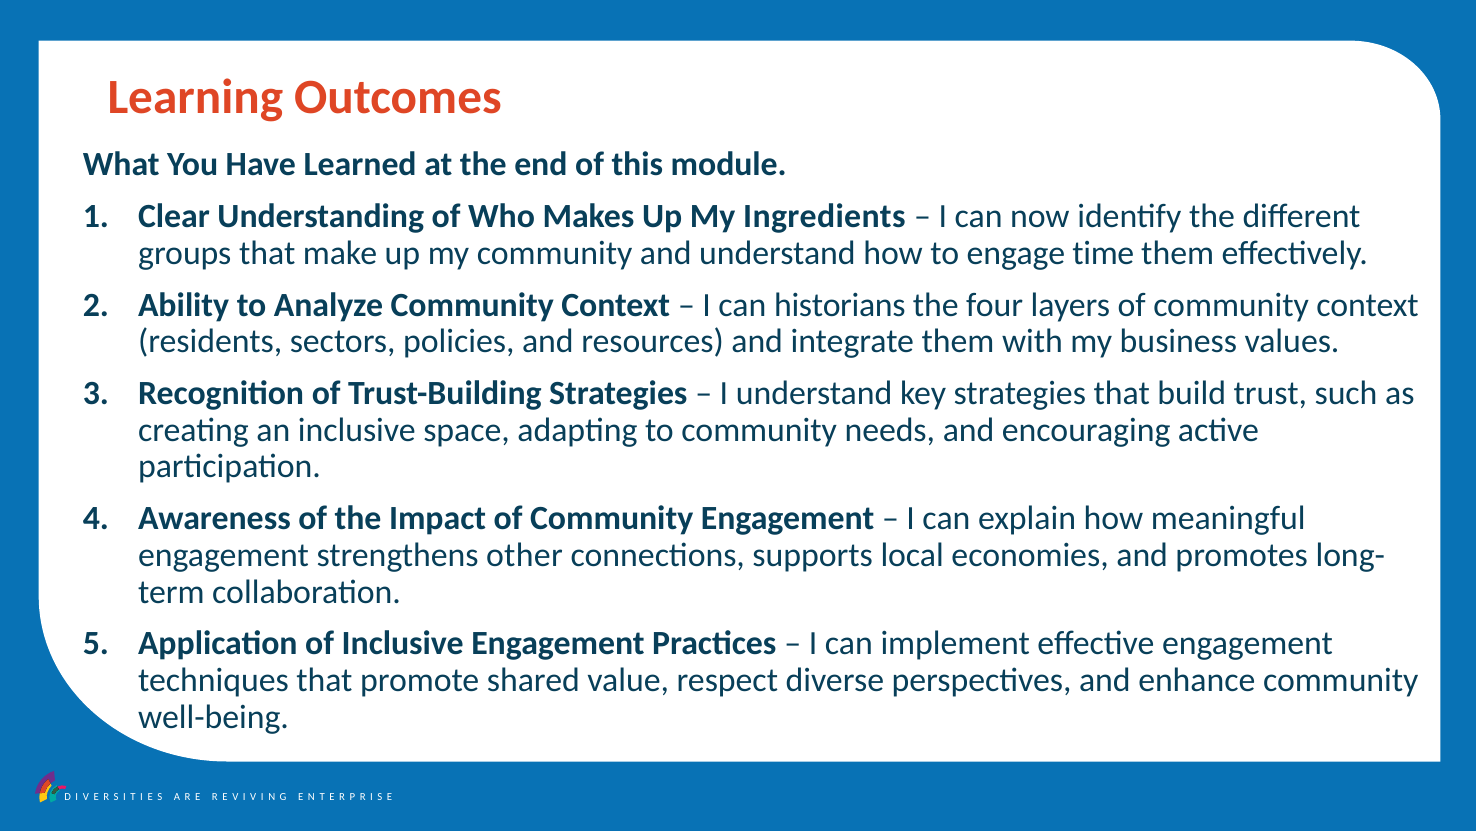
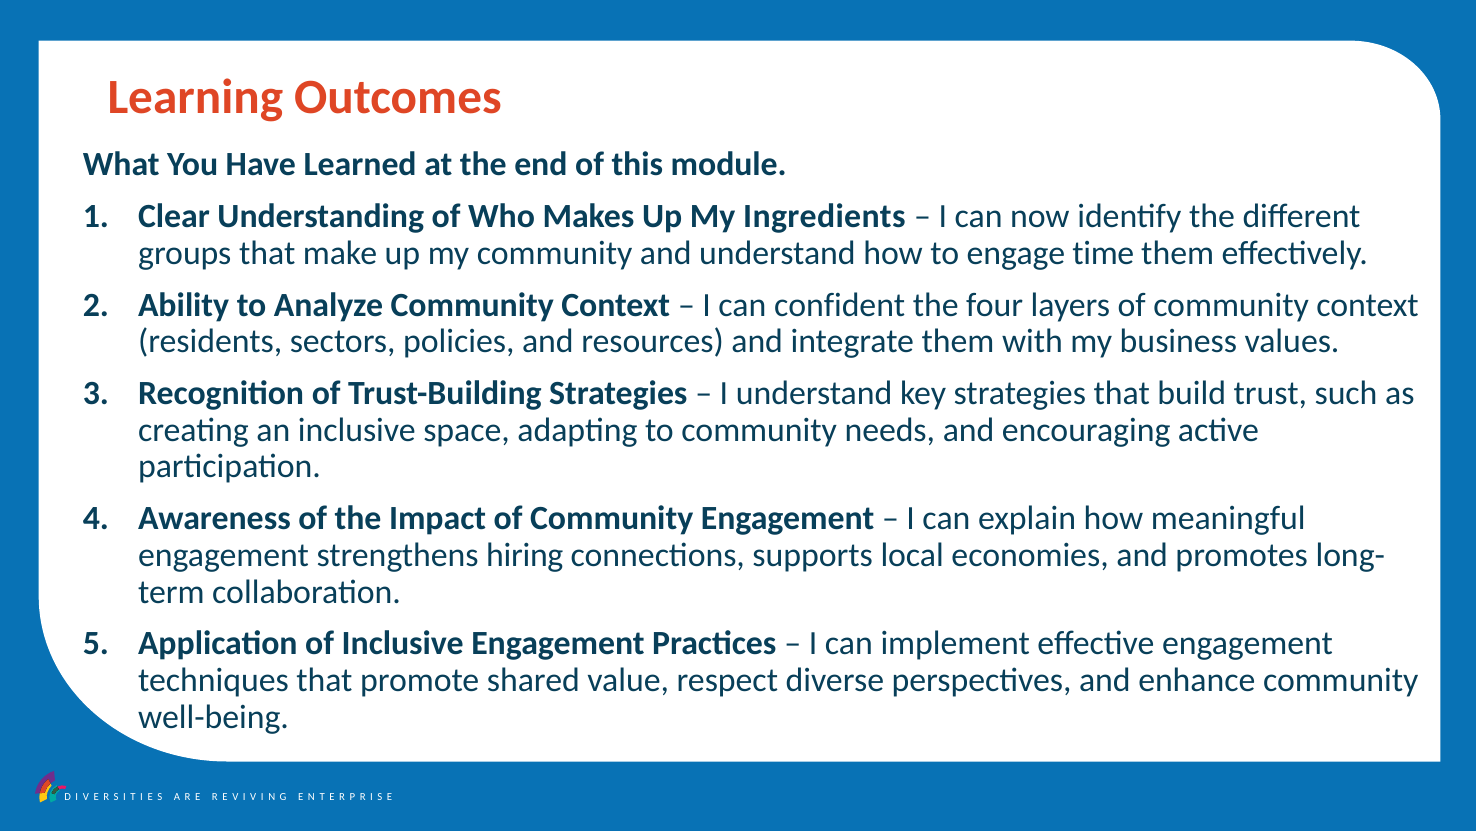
historians: historians -> confident (840, 305)
other: other -> hiring (525, 555)
